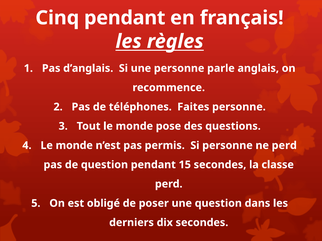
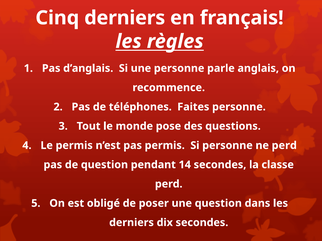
Cinq pendant: pendant -> derniers (125, 18)
monde: monde -> permis (74, 146)
15: 15 -> 14 (185, 165)
